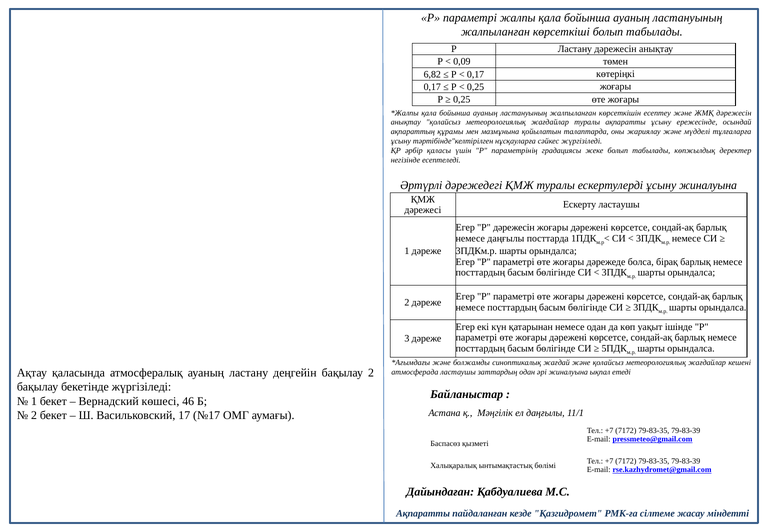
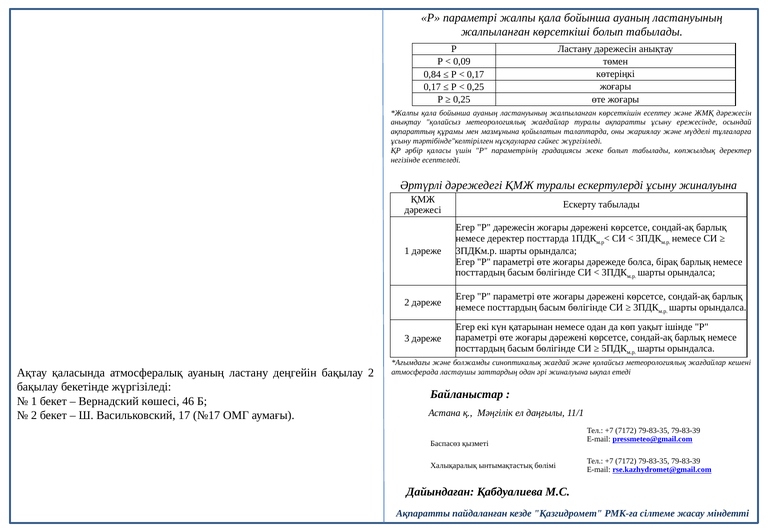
6,82: 6,82 -> 0,84 (432, 74)
Ескерту ластаушы: ластаушы -> табылады (619, 205)
немесе даңғылы: даңғылы -> деректер (506, 238)
